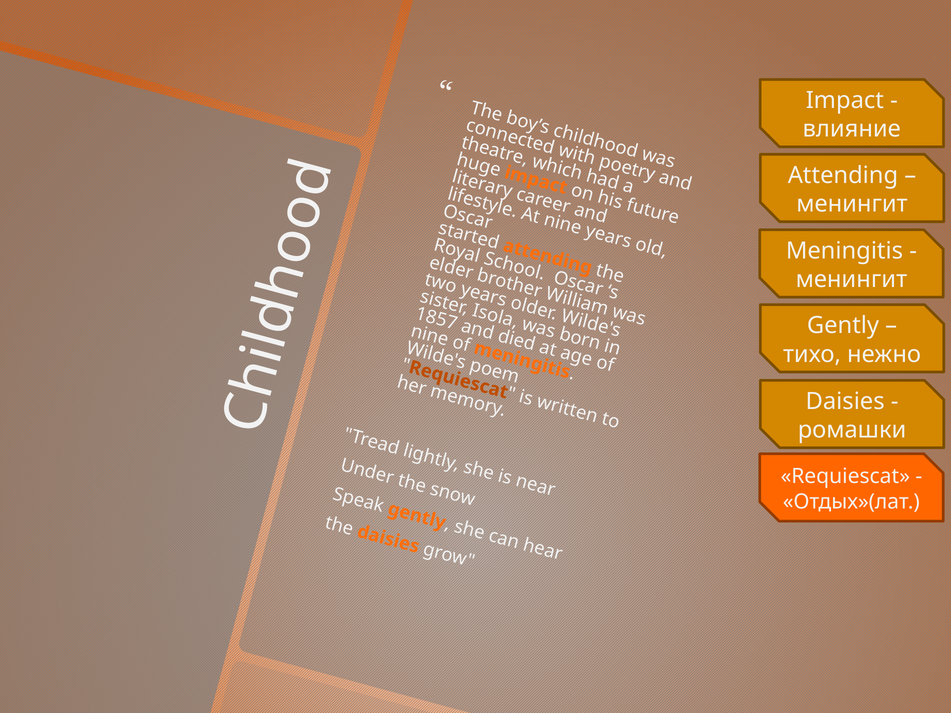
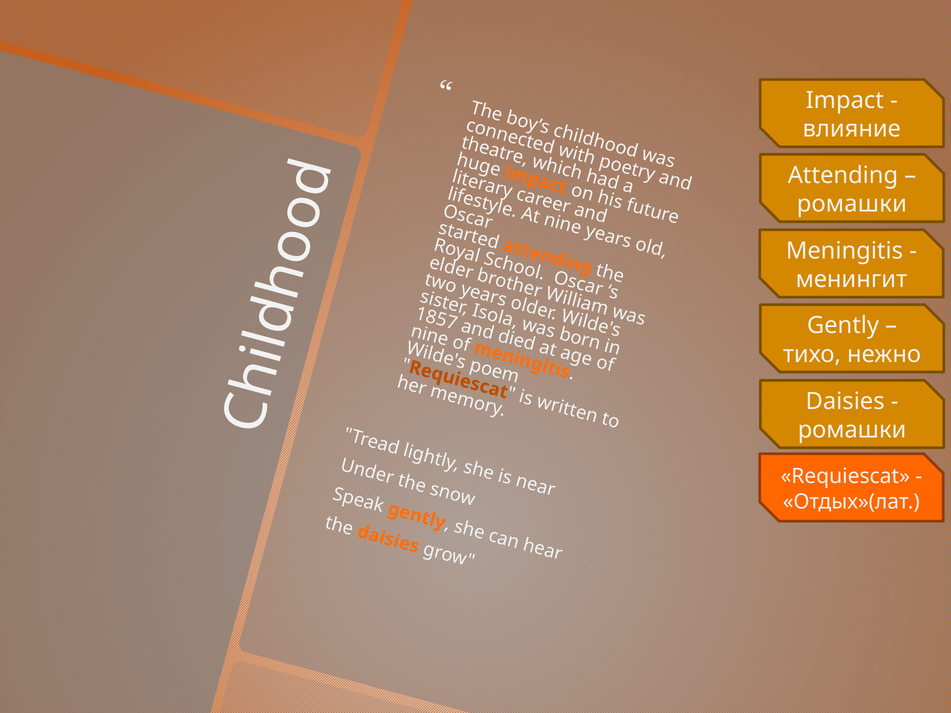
менингит: менингит -> ромашки (852, 204)
